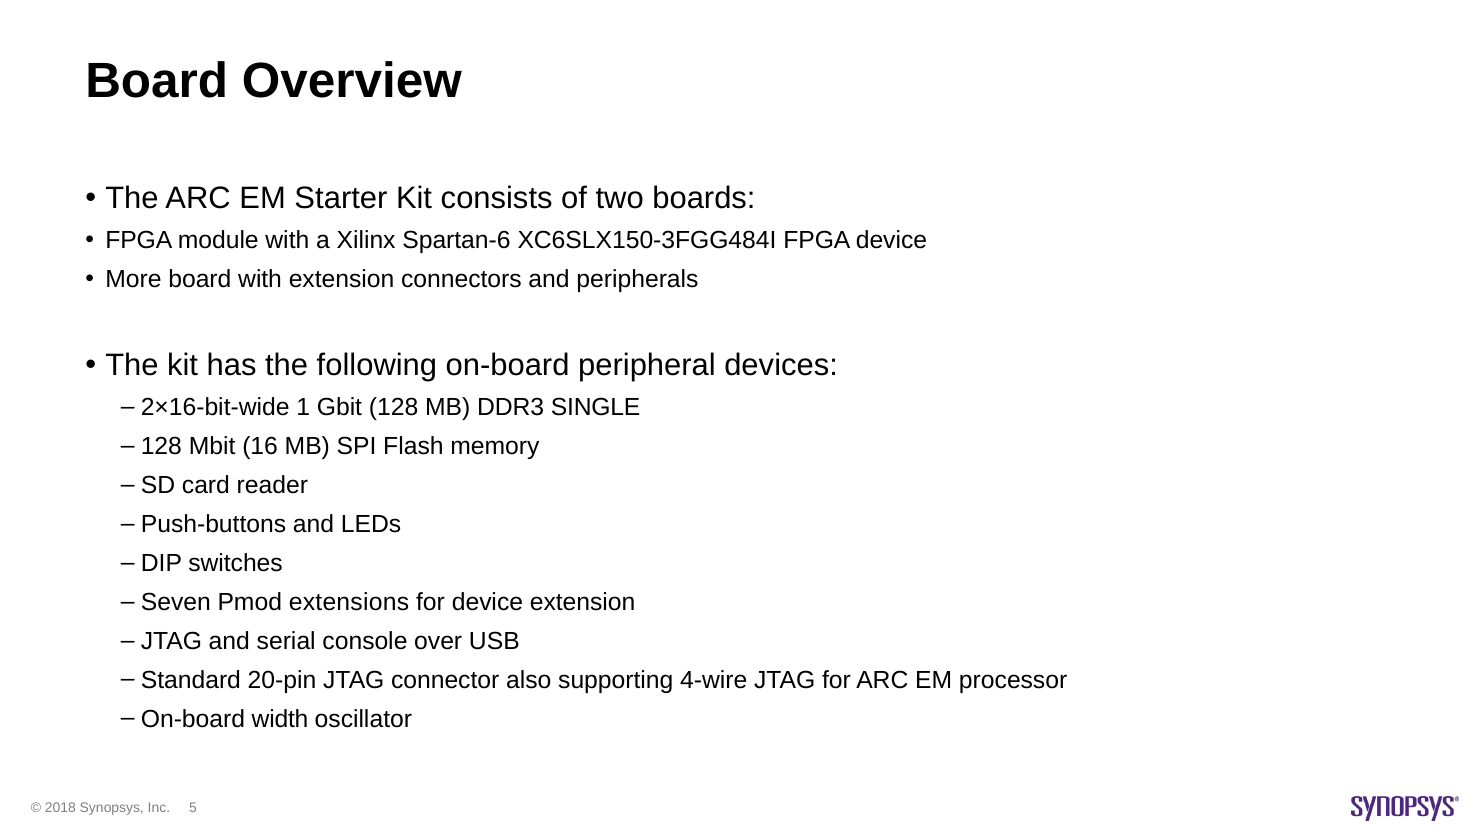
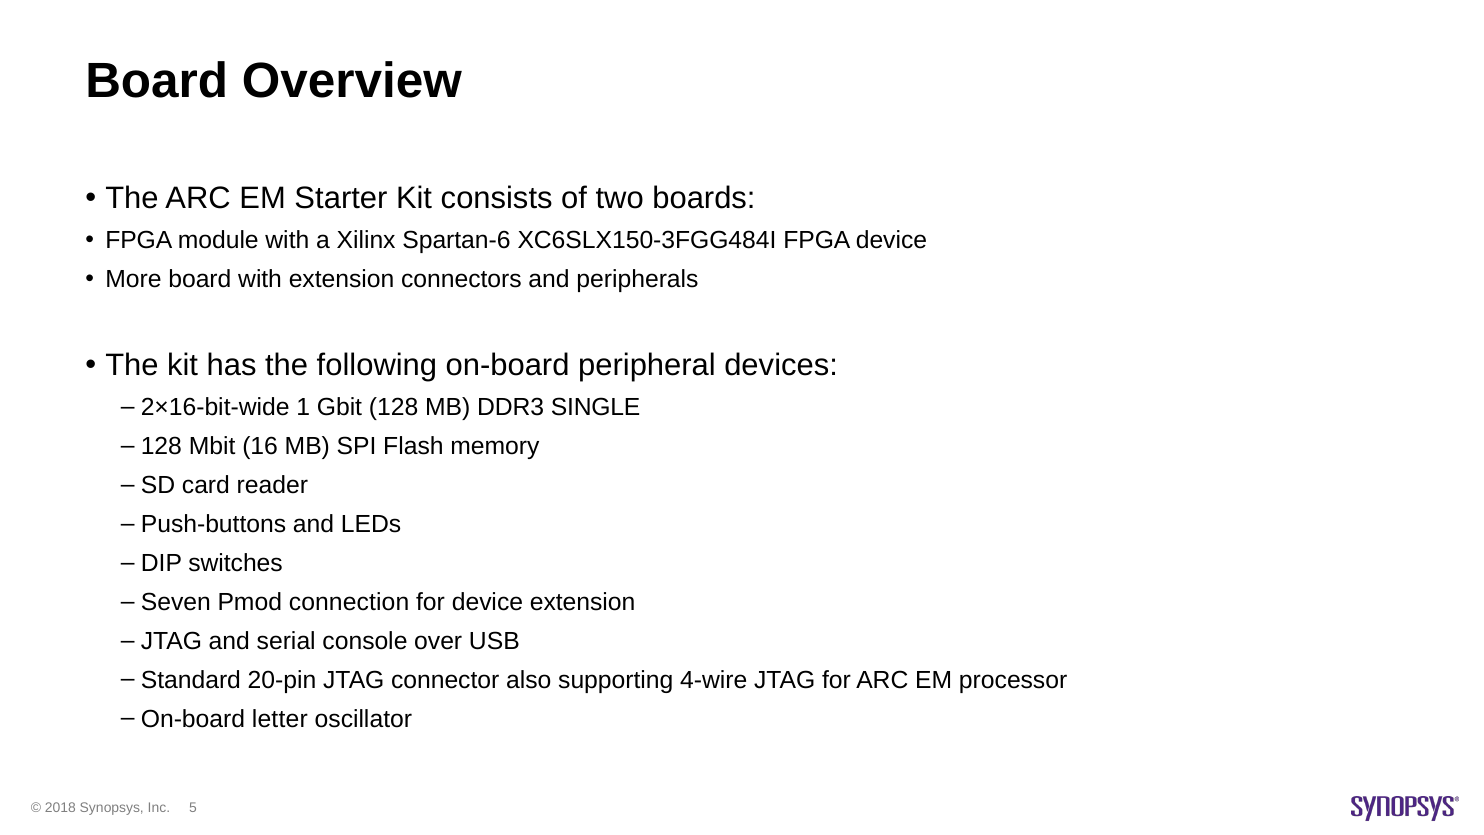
extensions: extensions -> connection (349, 602)
width: width -> letter (280, 719)
